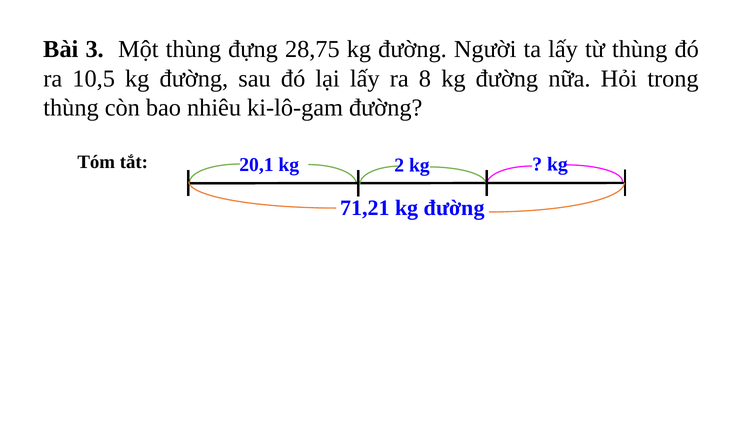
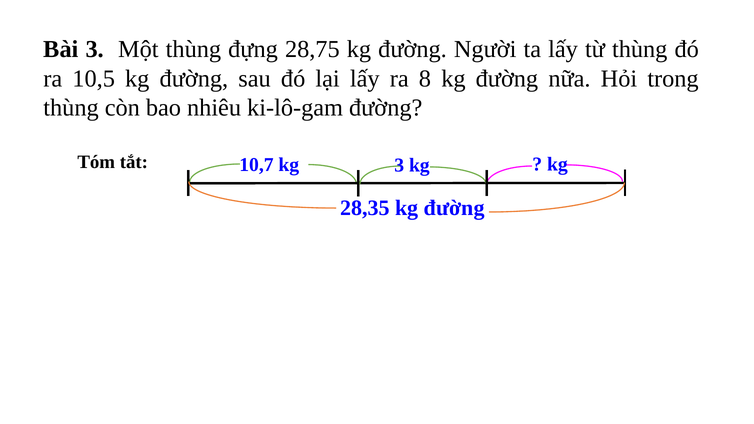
20,1: 20,1 -> 10,7 (256, 165)
kg 2: 2 -> 3 (399, 165)
71,21: 71,21 -> 28,35 (365, 208)
